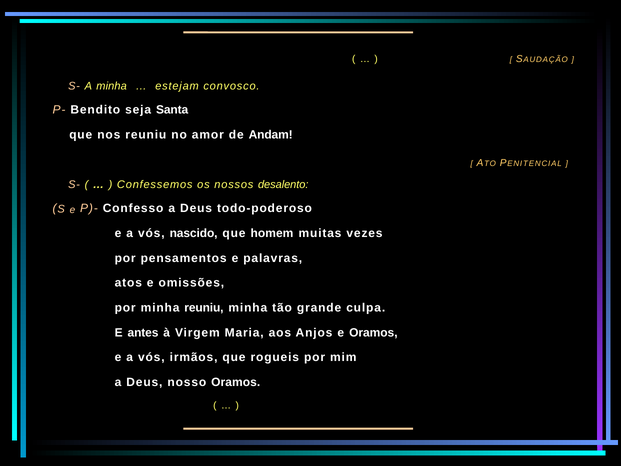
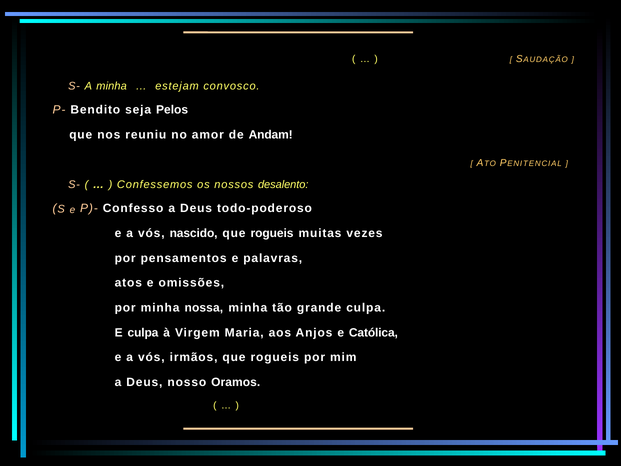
Santa: Santa -> Pelos (172, 110)
homem: homem -> rogueis (272, 233)
minha reuniu: reuniu -> nossa (204, 308)
E antes: antes -> culpa (143, 332)
e Oramos: Oramos -> Católica (373, 332)
